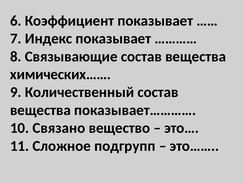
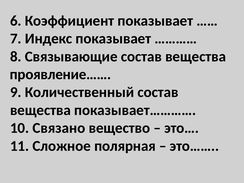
химических……: химических…… -> проявление…… (60, 74)
подгрупп: подгрупп -> полярная (125, 146)
